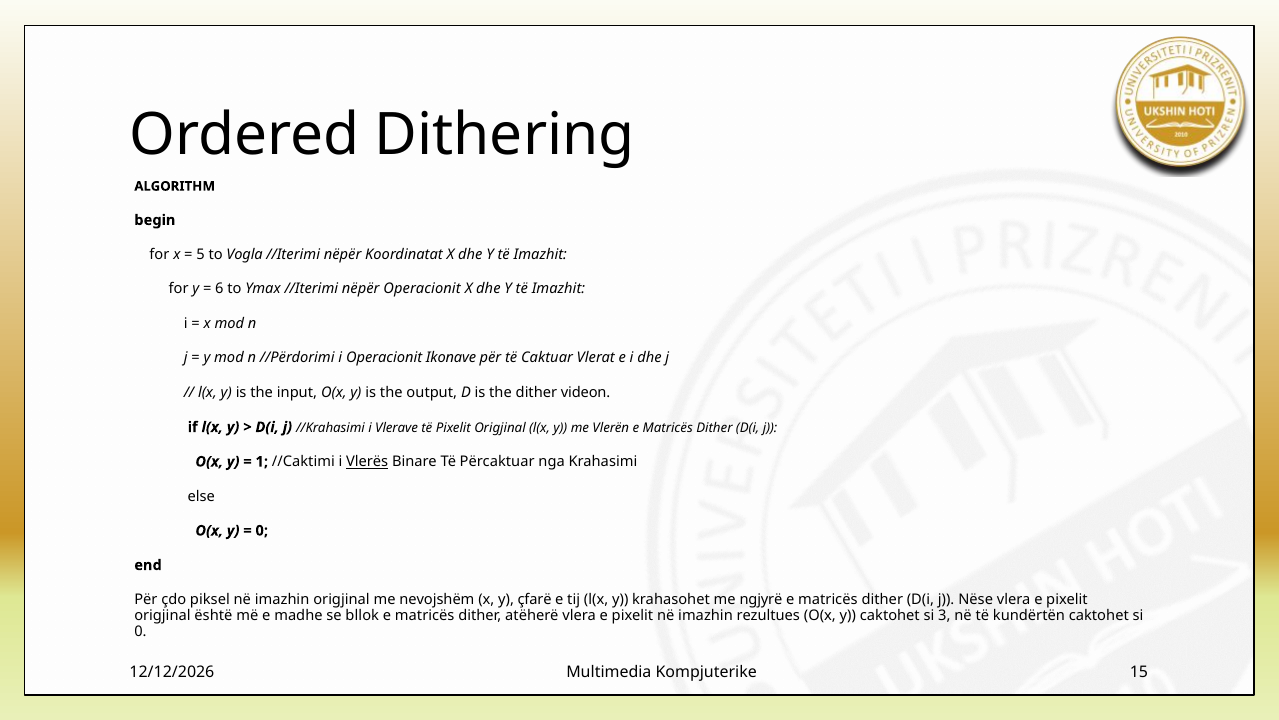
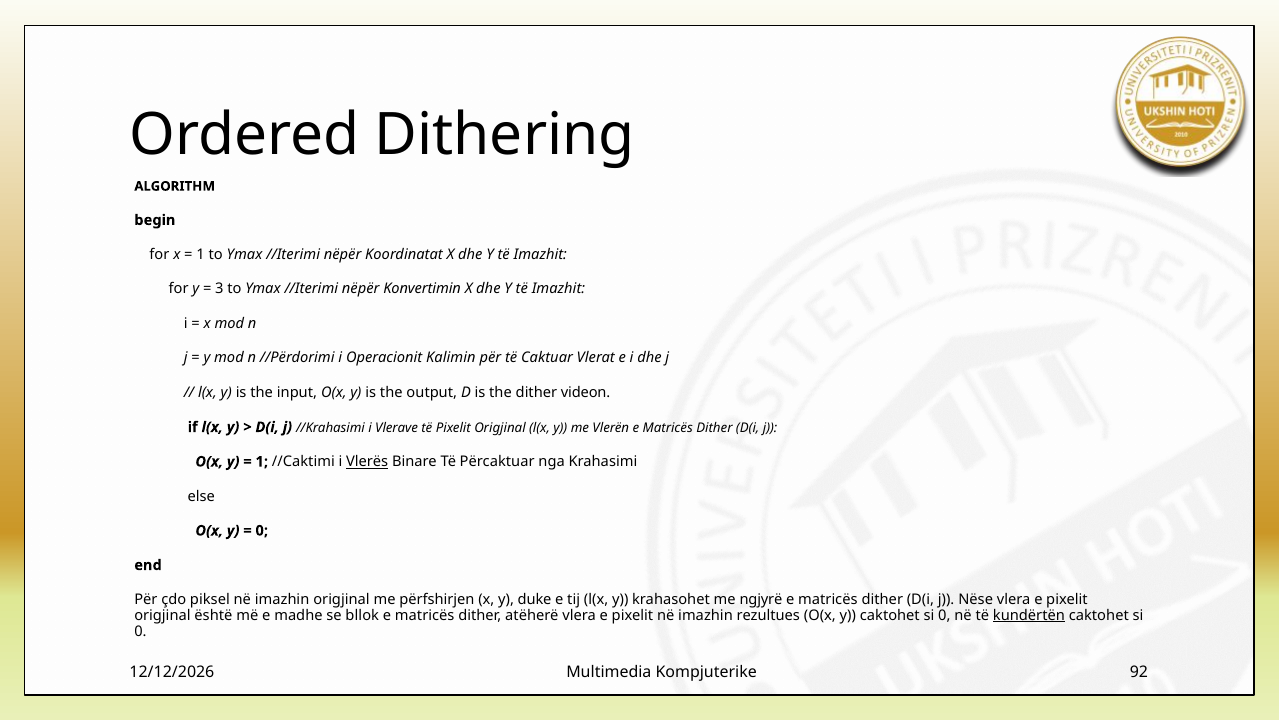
5: 5 -> 1 (201, 254)
Vogla: Vogla -> Ymax (245, 254)
6: 6 -> 3 (219, 289)
nëpër Operacionit: Operacionit -> Konvertimin (422, 289)
Ikonave: Ikonave -> Kalimin (451, 358)
nevojshëm: nevojshëm -> përfshirjen (437, 599)
çfarë: çfarë -> duke (535, 599)
y caktohet si 3: 3 -> 0 (944, 615)
kundërtën underline: none -> present (1029, 615)
15: 15 -> 92 (1139, 672)
